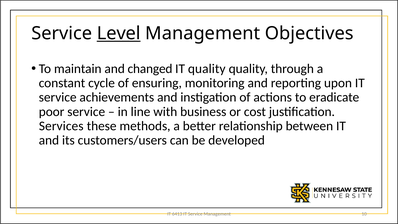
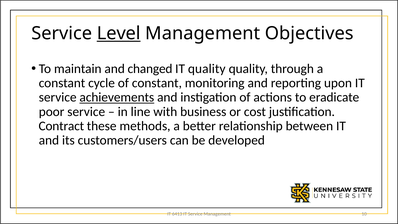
of ensuring: ensuring -> constant (157, 83)
achievements underline: none -> present (117, 97)
Services: Services -> Contract (61, 126)
